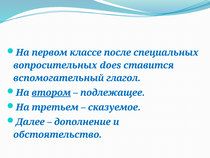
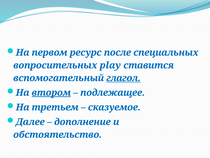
классе: классе -> ресурс (86, 52)
does: does -> play (110, 65)
глагол underline: none -> present (124, 78)
